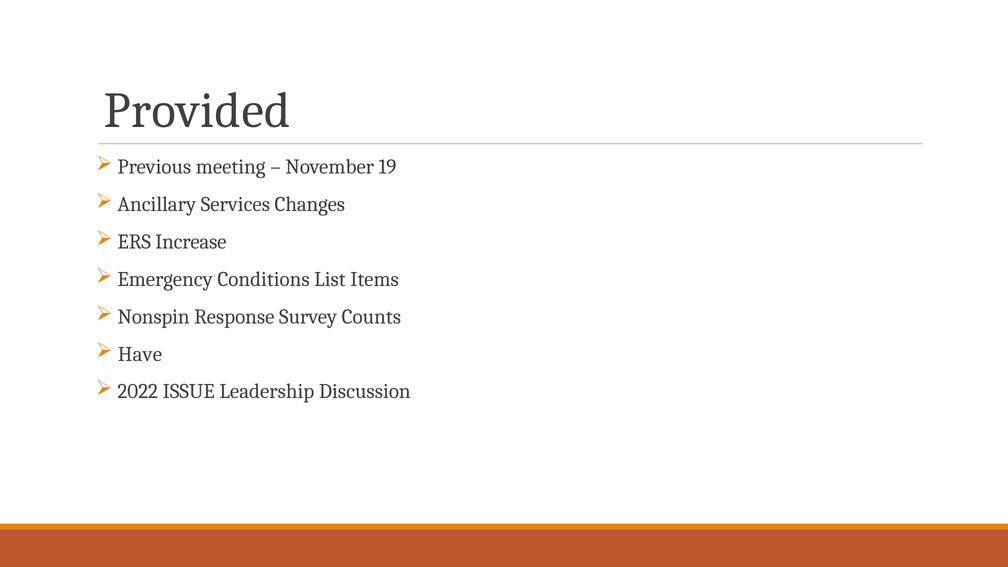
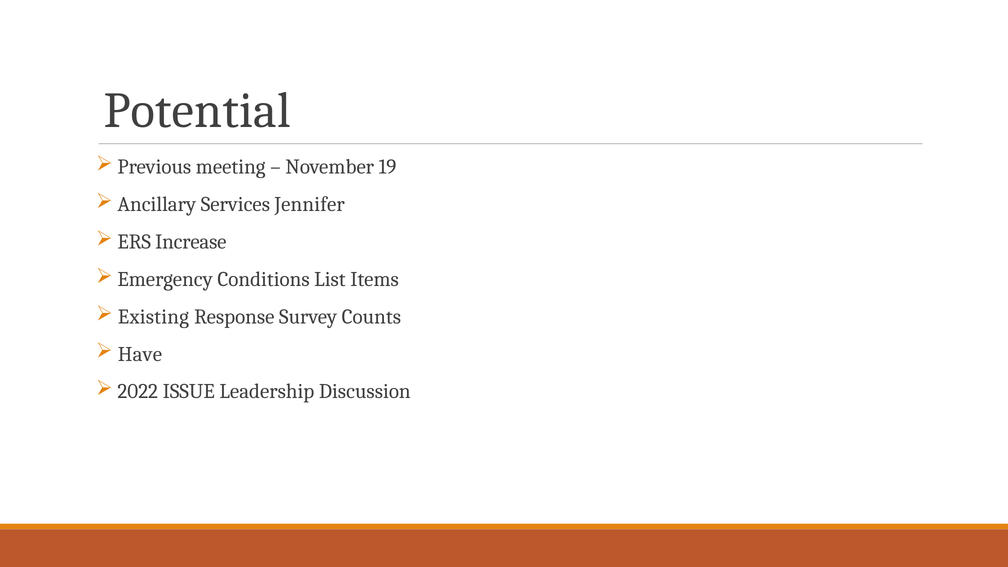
Provided: Provided -> Potential (197, 111)
Changes: Changes -> Jennifer (310, 204)
Nonspin: Nonspin -> Existing (153, 317)
